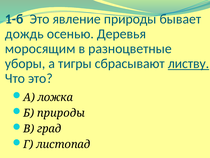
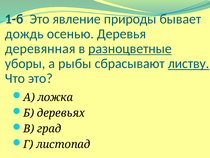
моросящим: моросящим -> деревянная (40, 49)
разноцветные underline: none -> present (130, 49)
тигры: тигры -> рыбы (75, 63)
Б природы: природы -> деревьях (61, 113)
